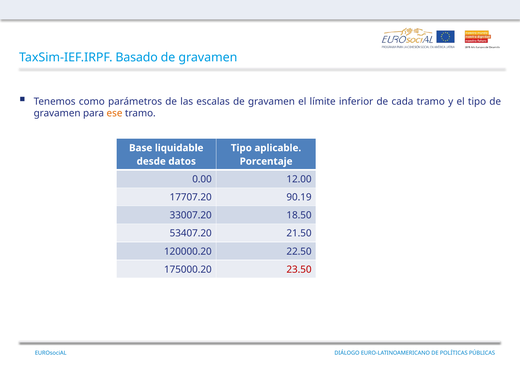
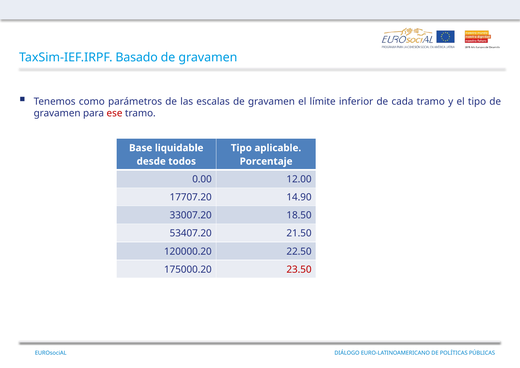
ese colour: orange -> red (114, 113)
datos: datos -> todos (182, 161)
90.19: 90.19 -> 14.90 (299, 197)
